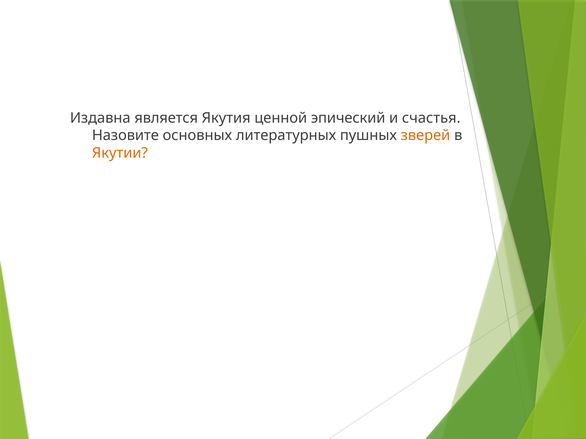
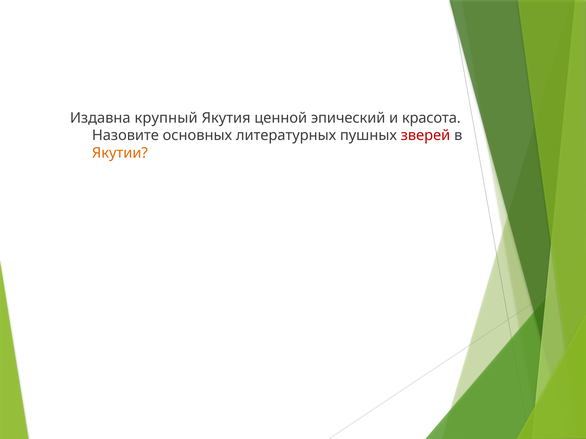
является: является -> крупный (166, 118)
счастья: счастья -> красота (431, 118)
зверей colour: orange -> red (425, 136)
